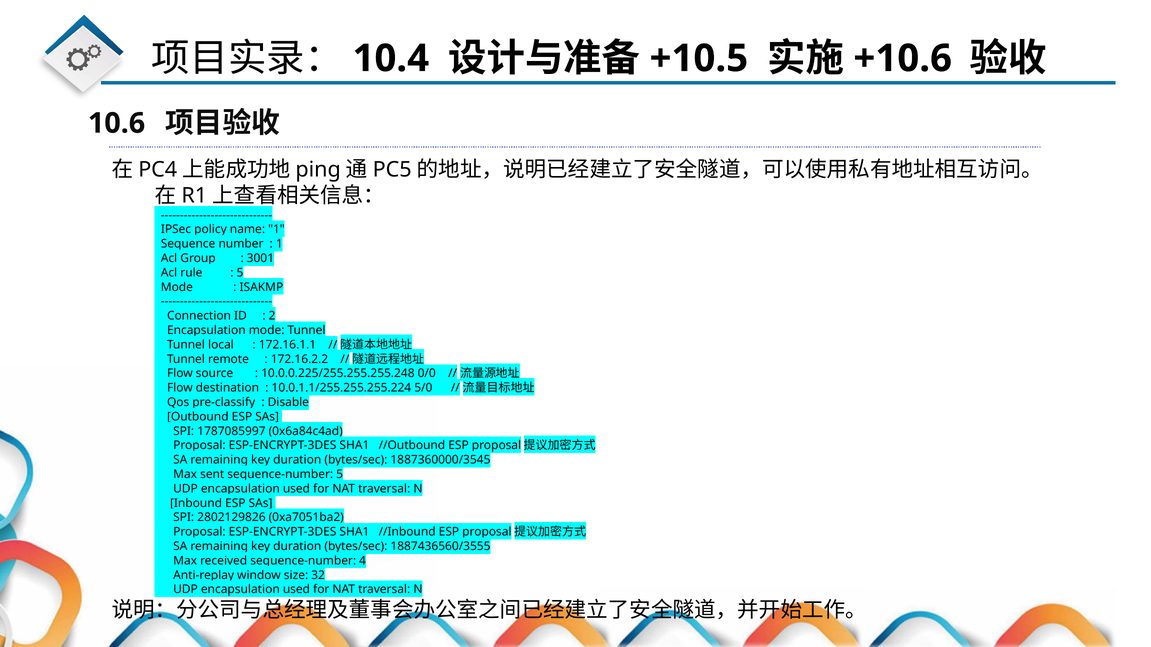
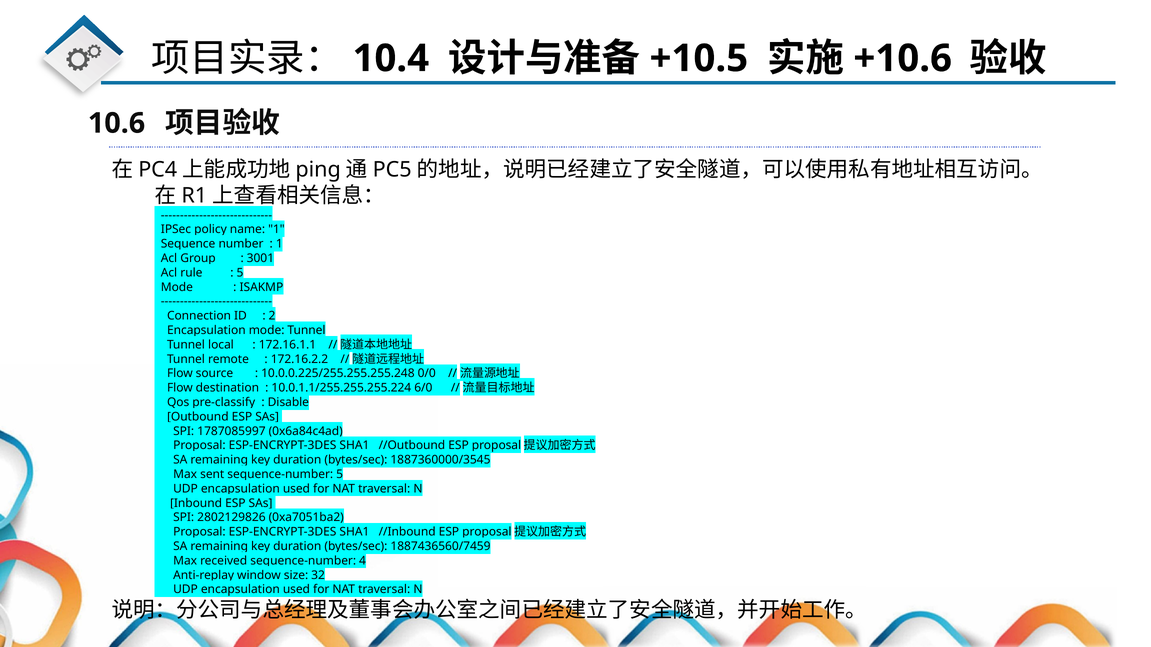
5/0: 5/0 -> 6/0 (423, 388)
1887436560/3555: 1887436560/3555 -> 1887436560/7459 (441, 547)
